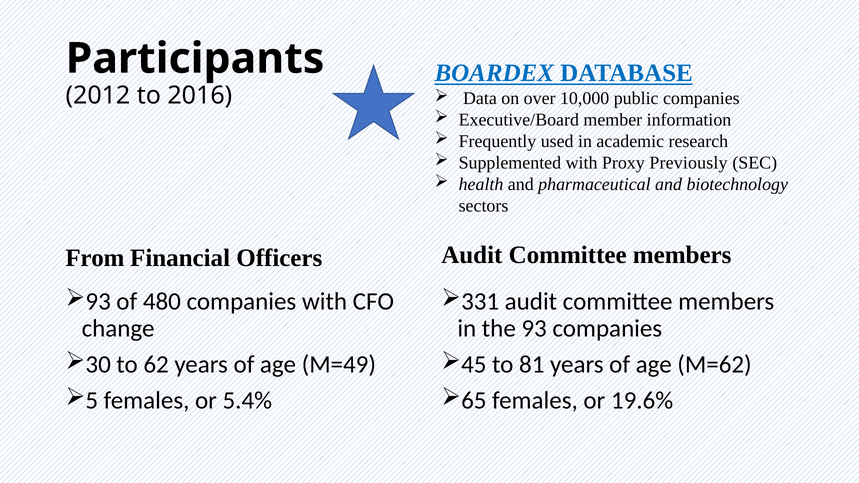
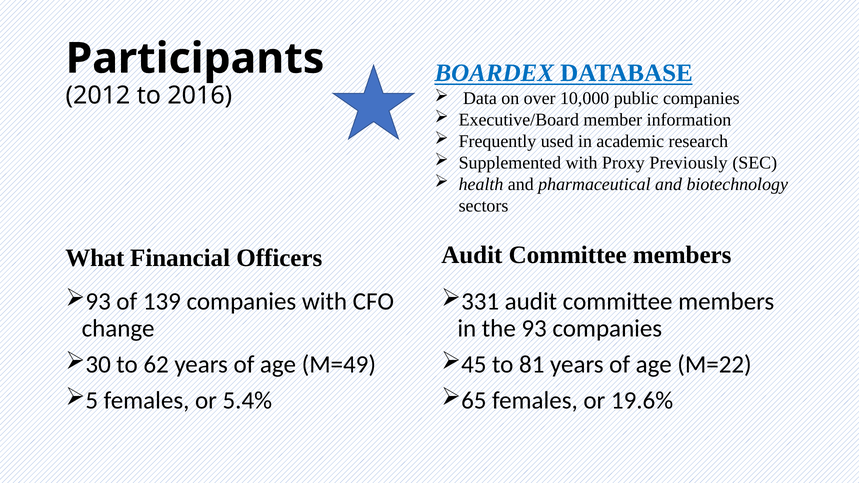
From: From -> What (95, 258)
480: 480 -> 139 (162, 302)
M=62: M=62 -> M=22 (715, 365)
